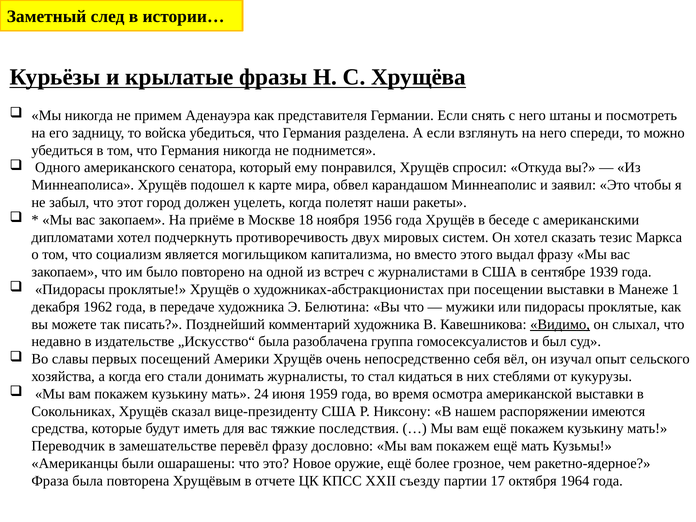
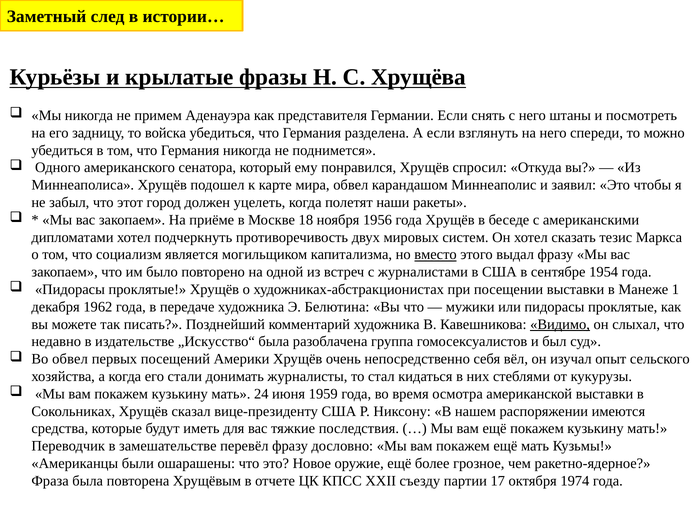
вместо underline: none -> present (436, 255)
1939: 1939 -> 1954 (604, 272)
Во славы: славы -> обвел (70, 359)
1964: 1964 -> 1974 (575, 481)
